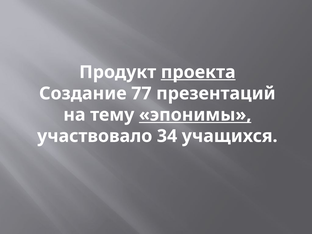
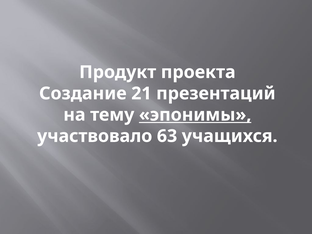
проекта underline: present -> none (198, 72)
77: 77 -> 21 (141, 93)
34: 34 -> 63 (167, 136)
